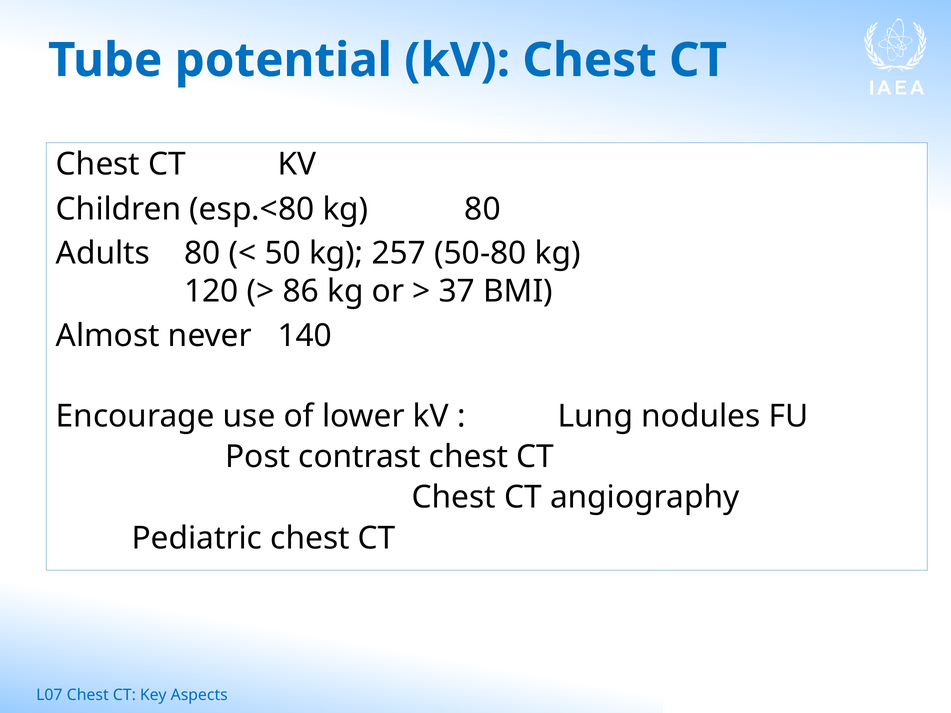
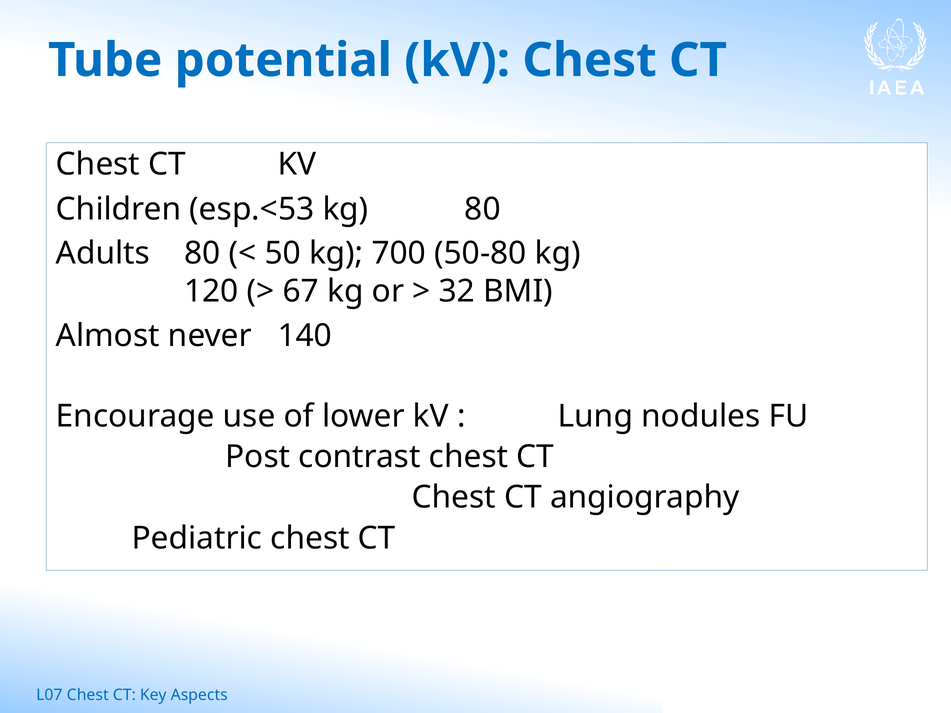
esp.<80: esp.<80 -> esp.<53 (252, 209)
257: 257 -> 700 (399, 254)
86: 86 -> 67 (301, 292)
37: 37 -> 32 (457, 292)
